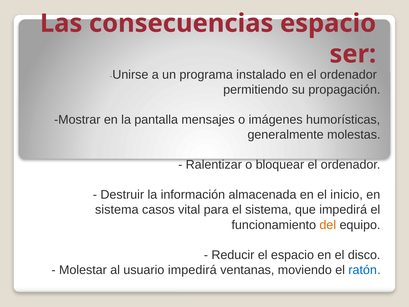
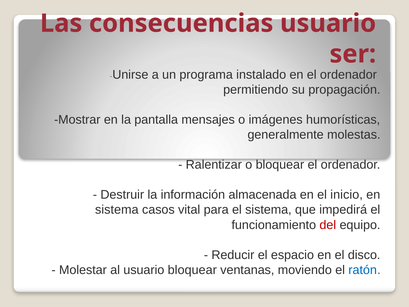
consecuencias espacio: espacio -> usuario (328, 23)
del colour: orange -> red (328, 225)
usuario impedirá: impedirá -> bloquear (192, 270)
